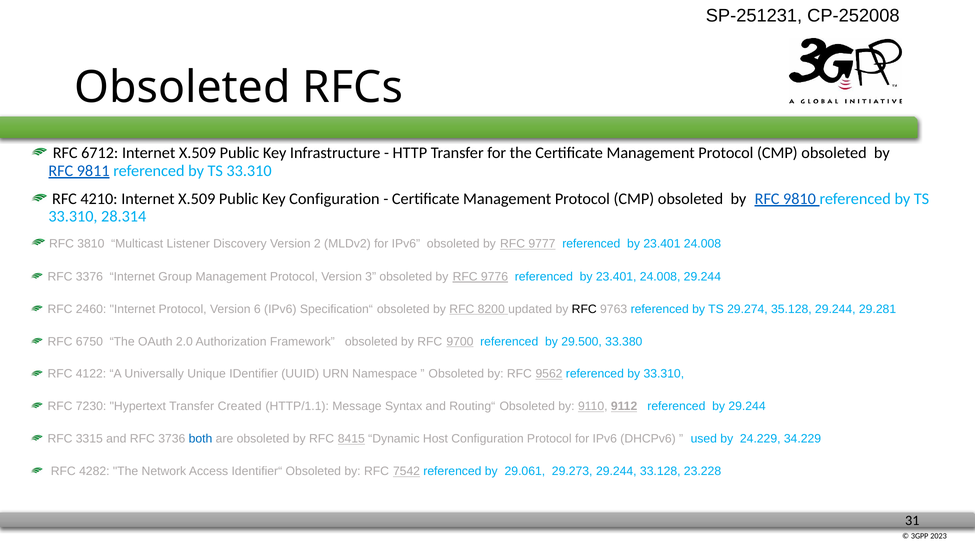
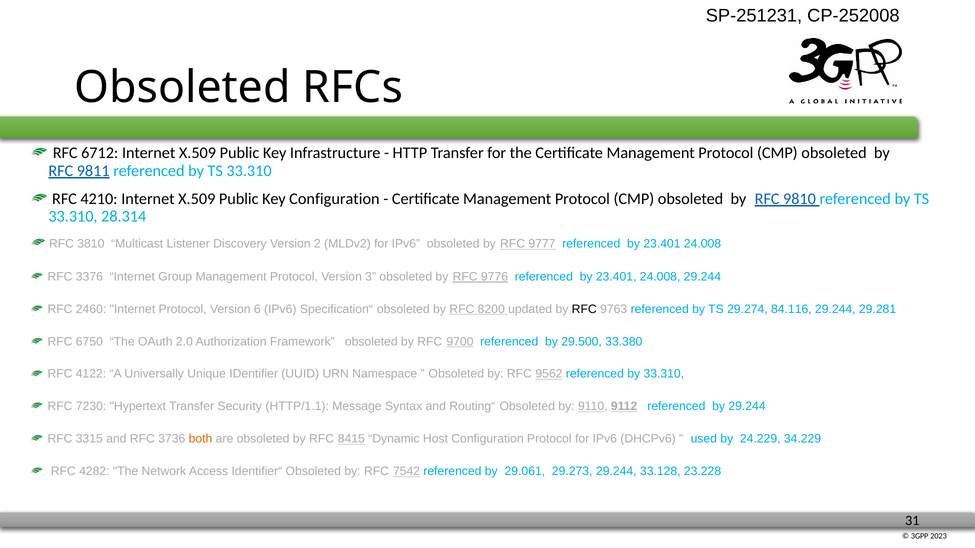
35.128: 35.128 -> 84.116 (791, 309)
Created: Created -> Security (240, 407)
both colour: blue -> orange (201, 439)
